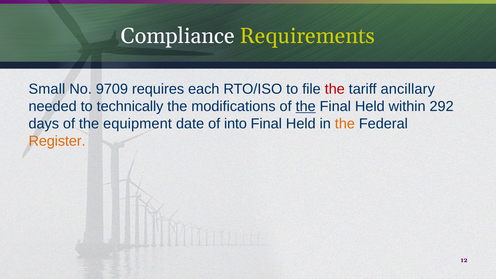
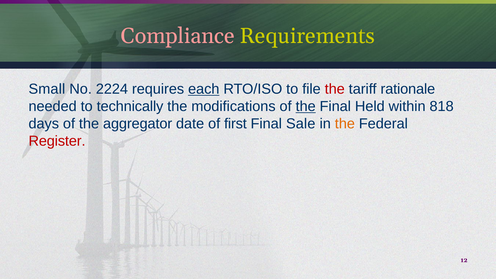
Compliance colour: white -> pink (178, 36)
9709: 9709 -> 2224 (112, 89)
each underline: none -> present (204, 89)
ancillary: ancillary -> rationale (408, 89)
292: 292 -> 818 (442, 106)
equipment: equipment -> aggregator (138, 124)
into: into -> first (235, 124)
Held: Held -> Sale (301, 124)
Register colour: orange -> red (57, 141)
